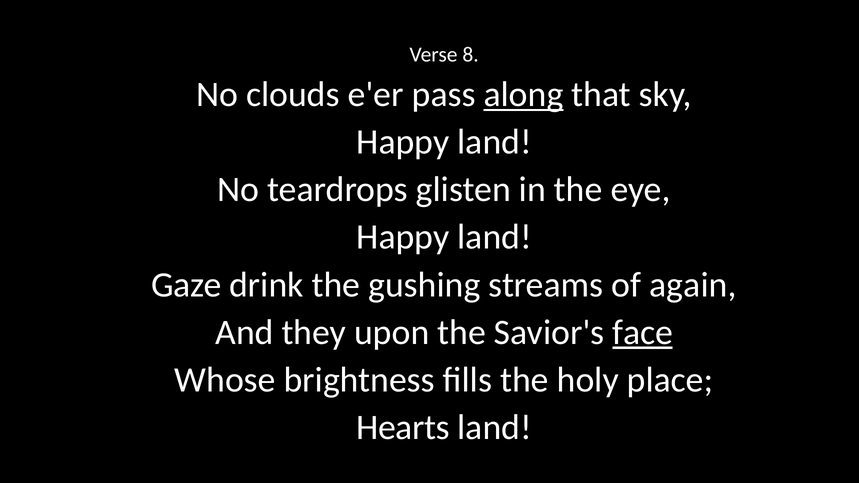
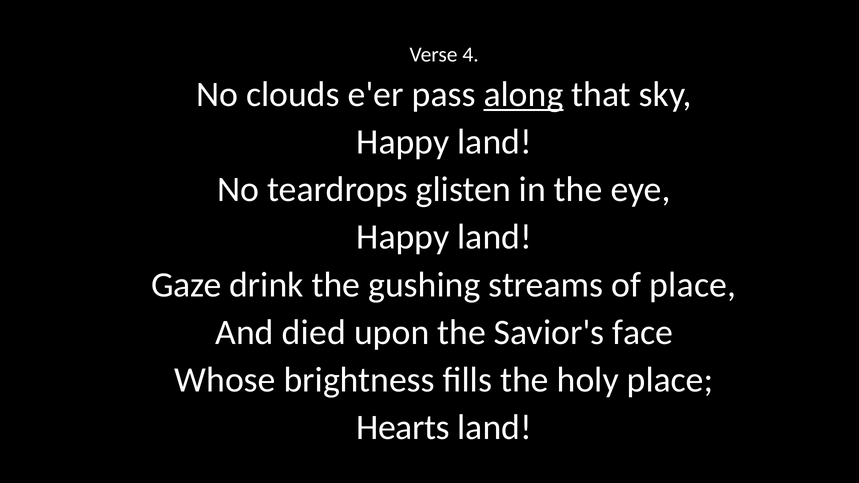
8: 8 -> 4 (471, 55)
of again: again -> place (693, 285)
they: they -> died (314, 332)
face underline: present -> none (643, 332)
